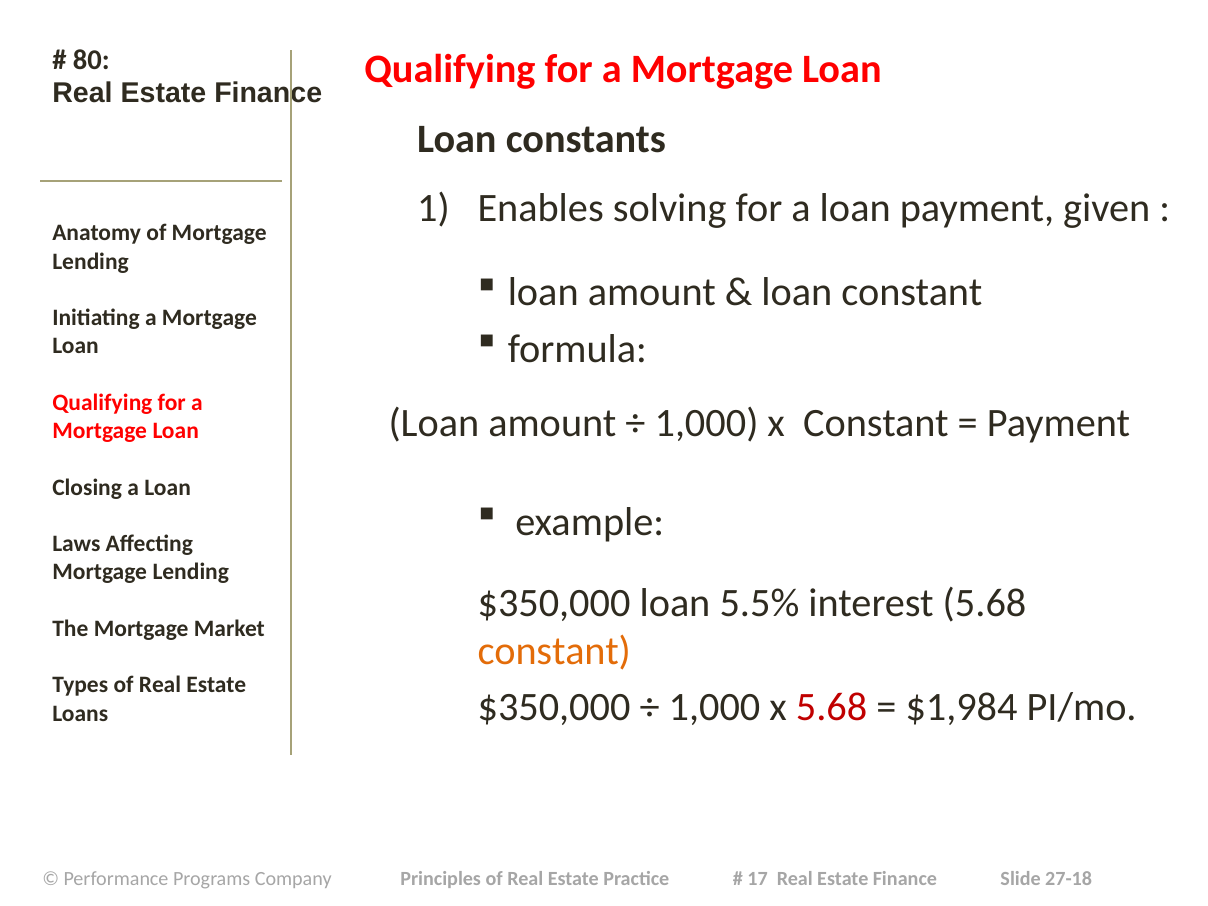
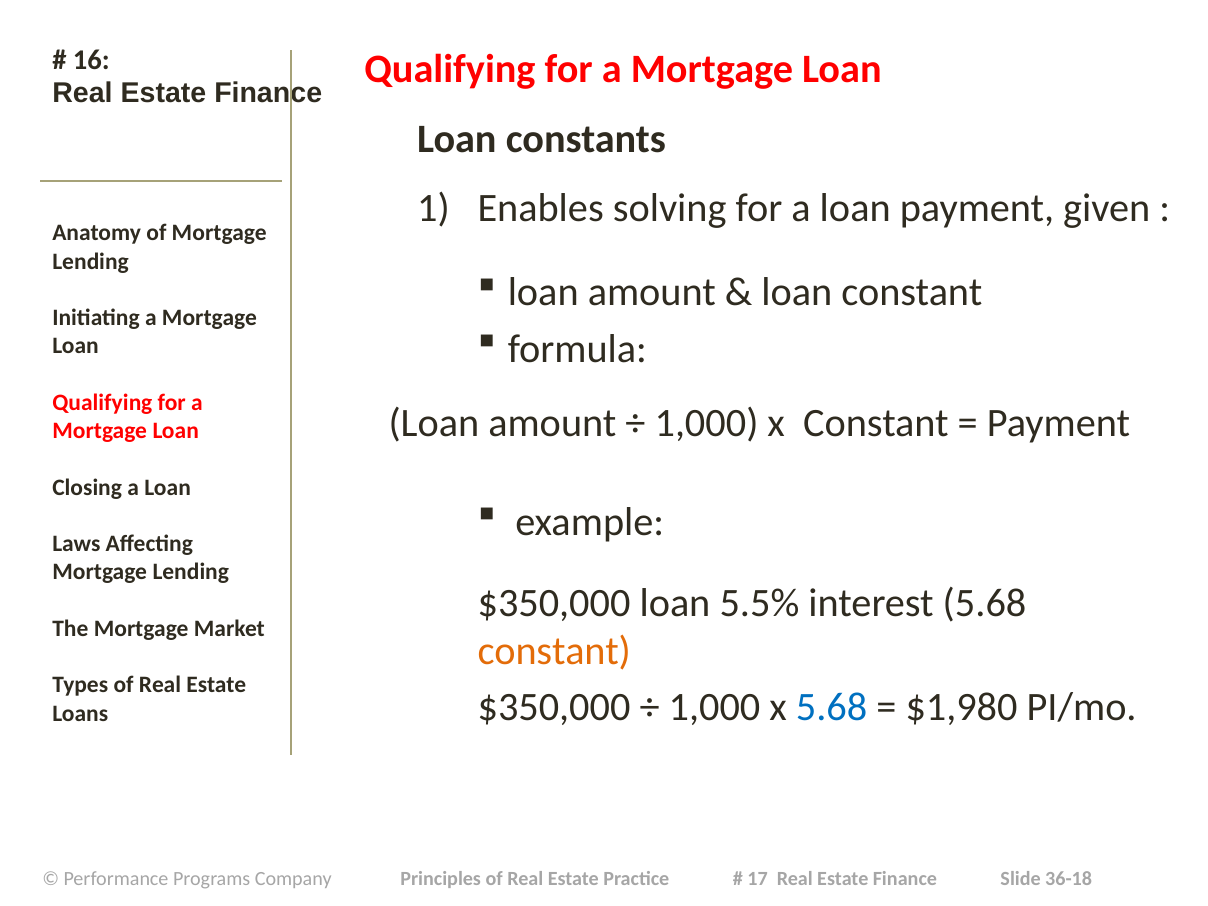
80: 80 -> 16 (91, 60)
5.68 colour: red -> blue (832, 708)
$1,984: $1,984 -> $1,980 (961, 708)
27-18: 27-18 -> 36-18 (1069, 879)
